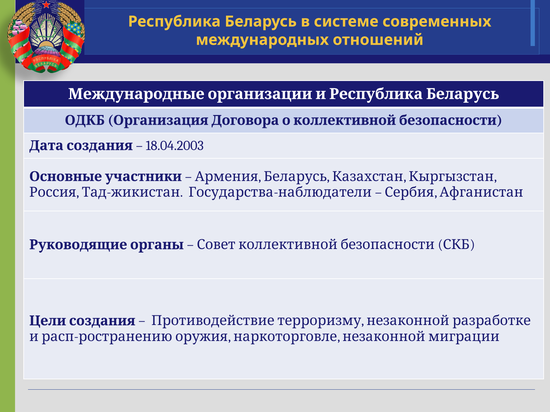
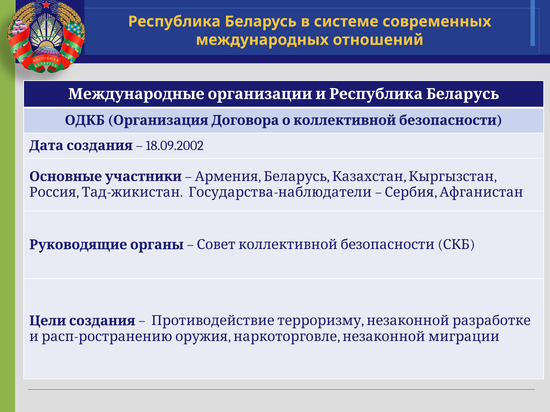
18.04.2003: 18.04.2003 -> 18.09.2002 (175, 146)
